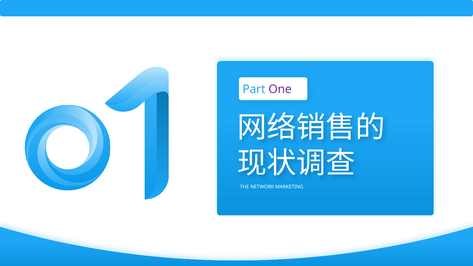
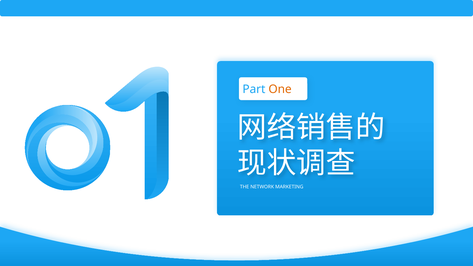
One colour: purple -> orange (280, 89)
